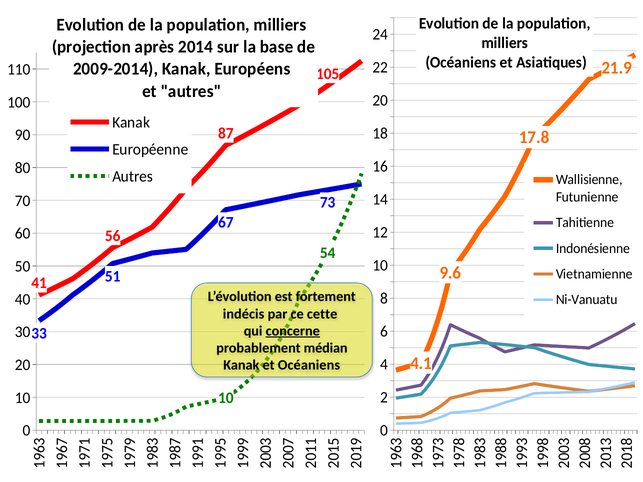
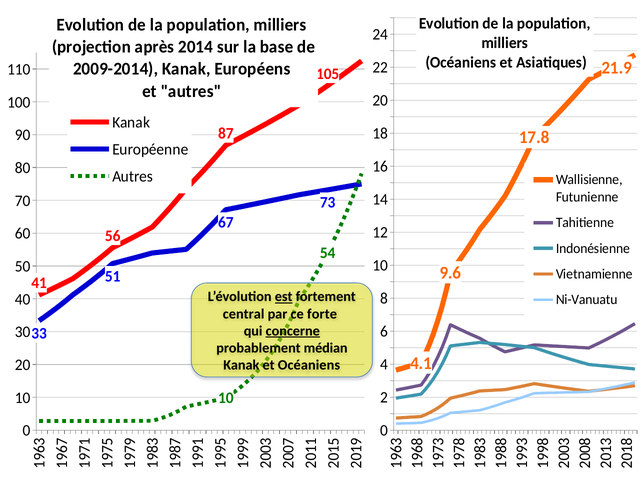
est underline: none -> present (284, 297)
indécis: indécis -> central (244, 314)
cette: cette -> forte (322, 314)
